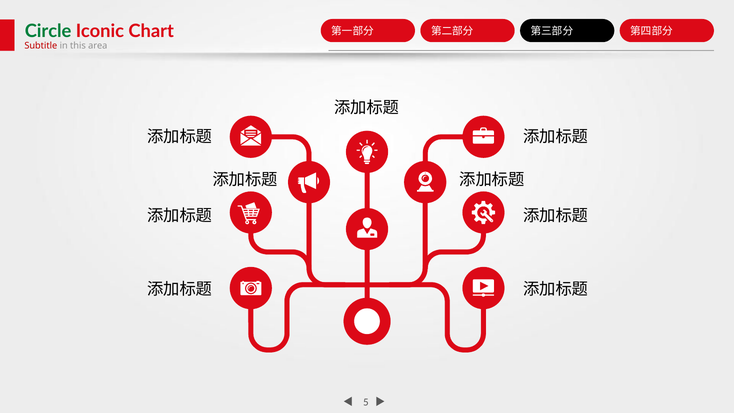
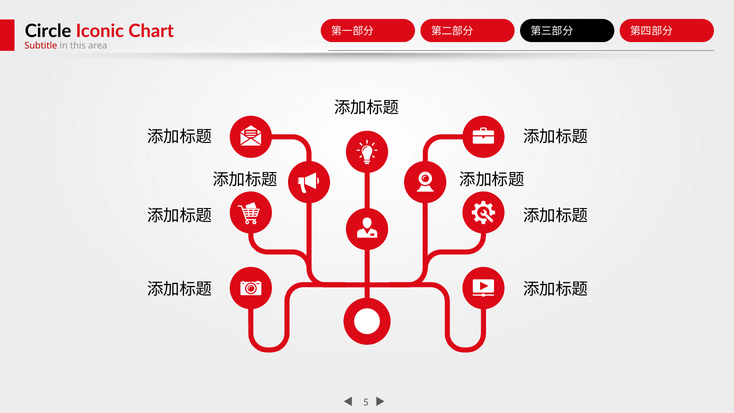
Circle colour: green -> black (48, 31)
